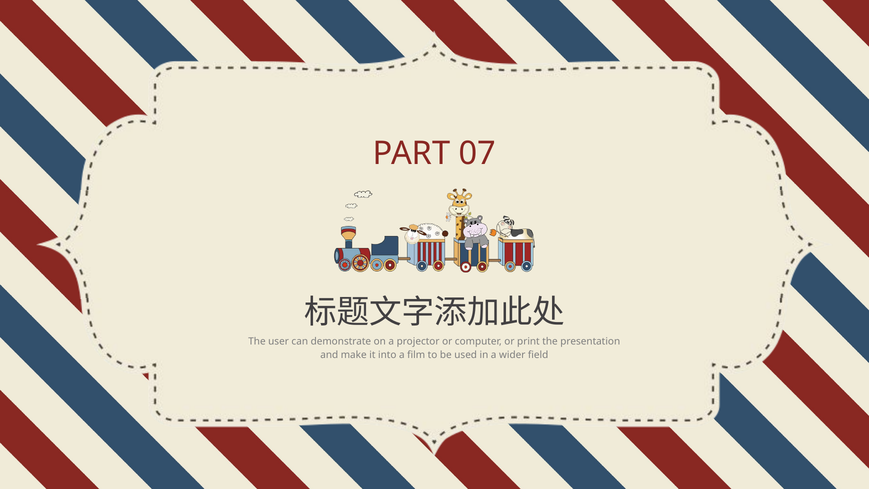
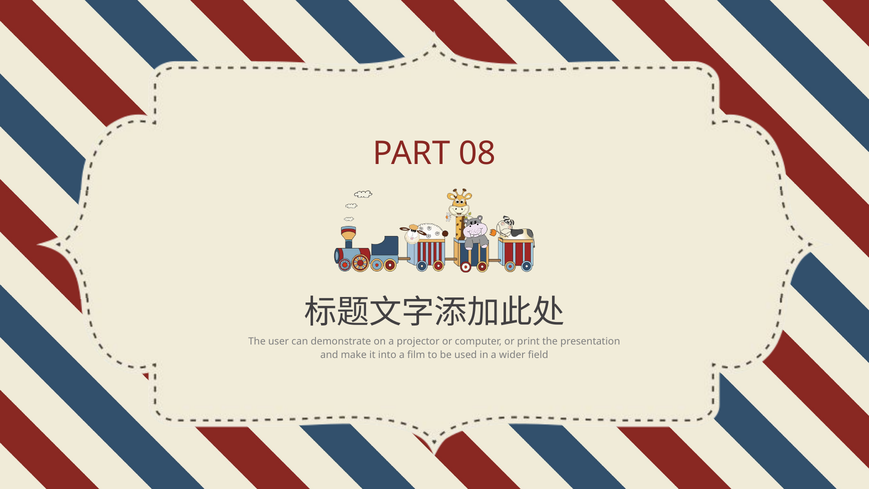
07: 07 -> 08 (477, 153)
